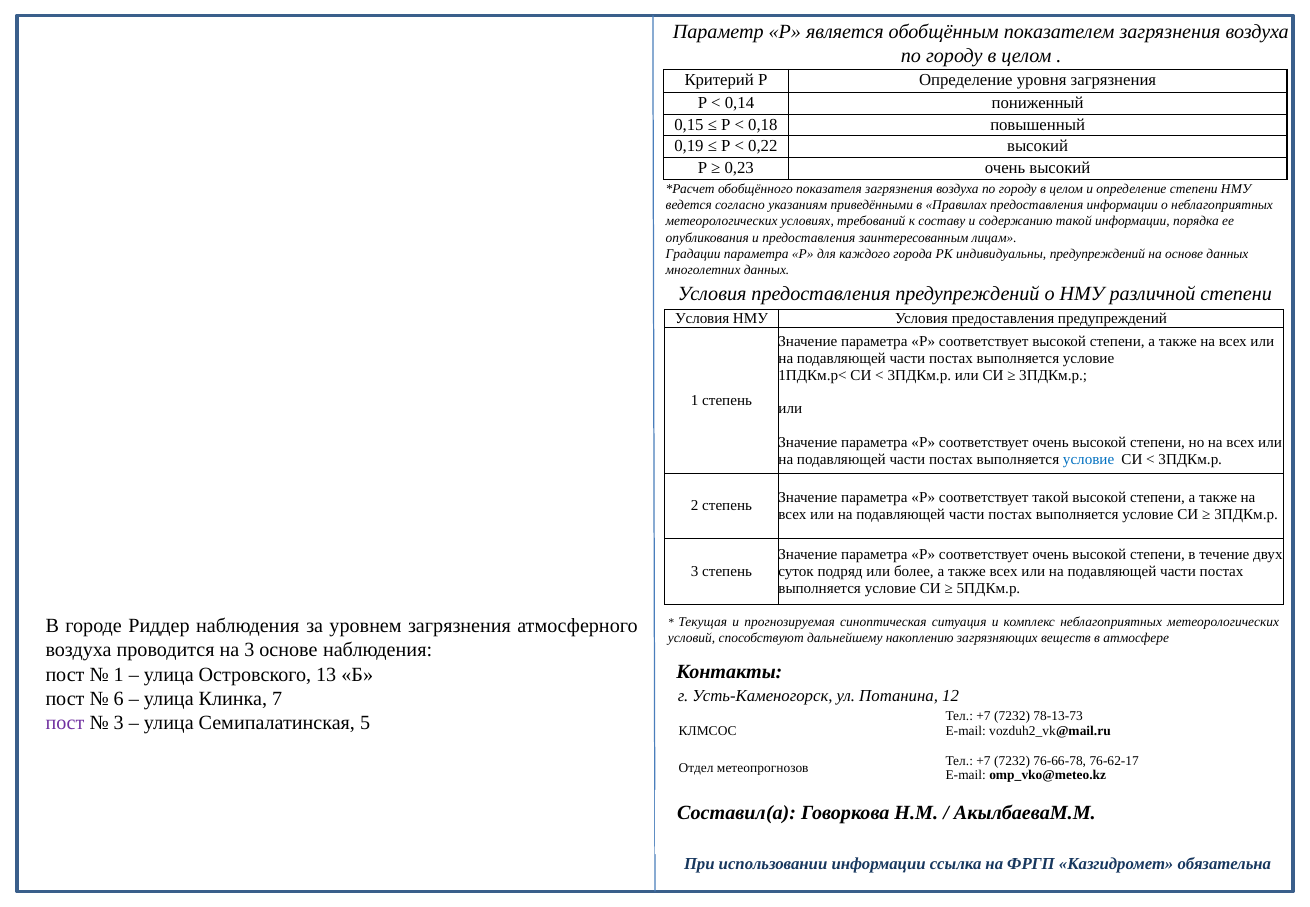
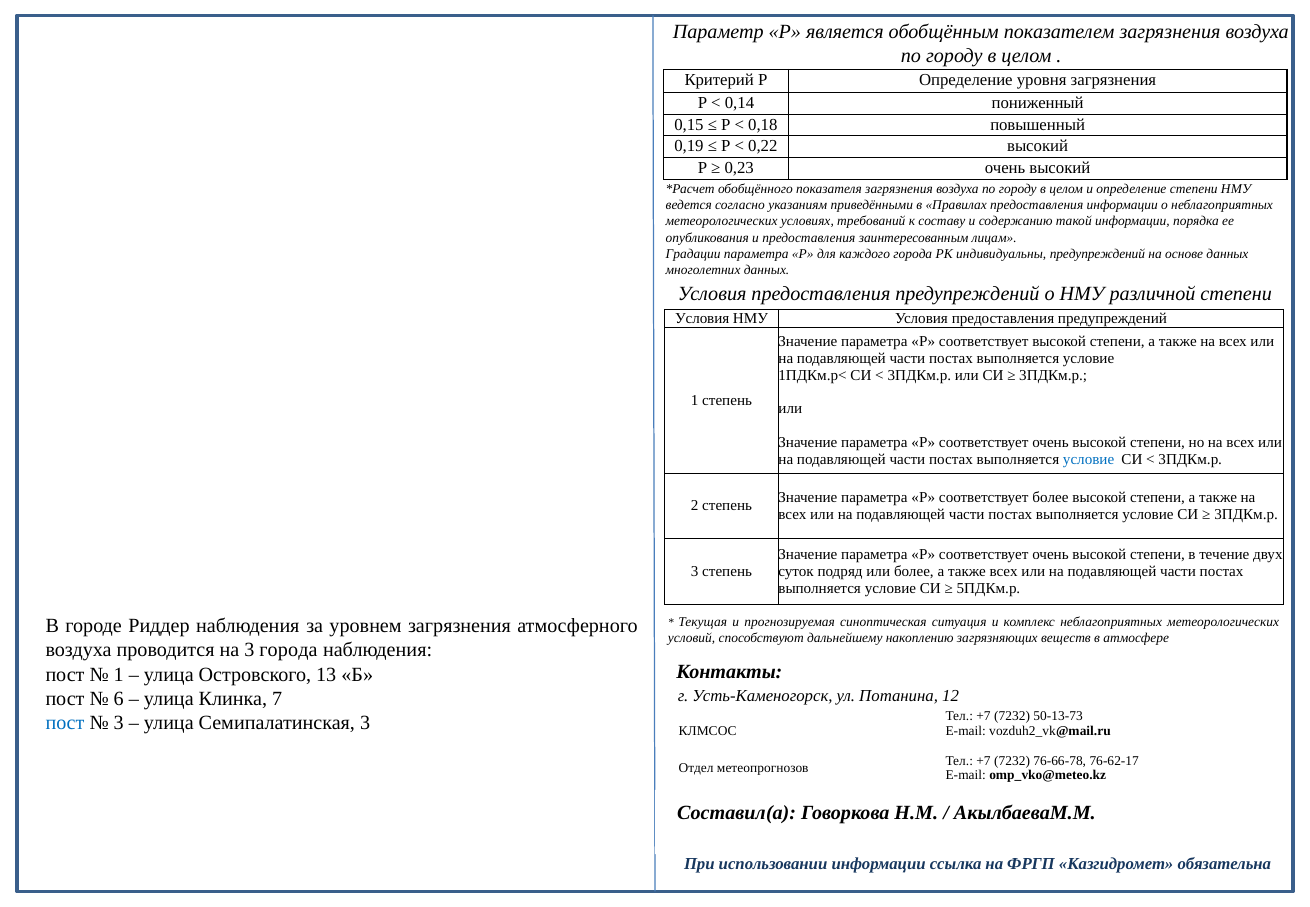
соответствует такой: такой -> более (1050, 497)
3 основе: основе -> города (288, 650)
78-13-73: 78-13-73 -> 50-13-73 (1058, 716)
пост colour: purple -> blue (65, 723)
Семипалатинская 5: 5 -> 3 (365, 723)
